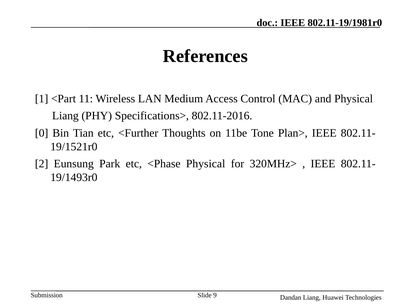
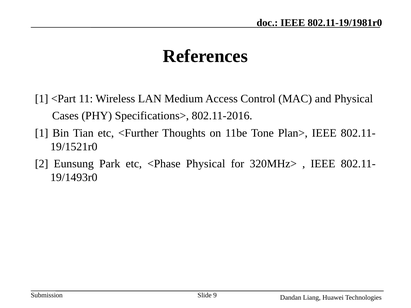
Liang: Liang -> Cases (65, 116)
0: 0 -> 1 (42, 133)
